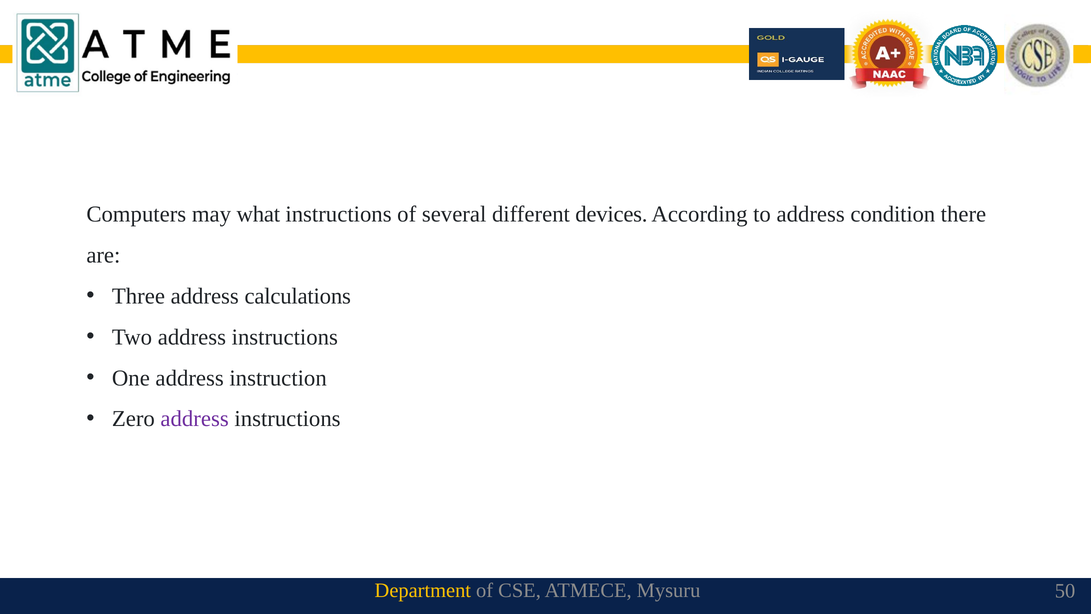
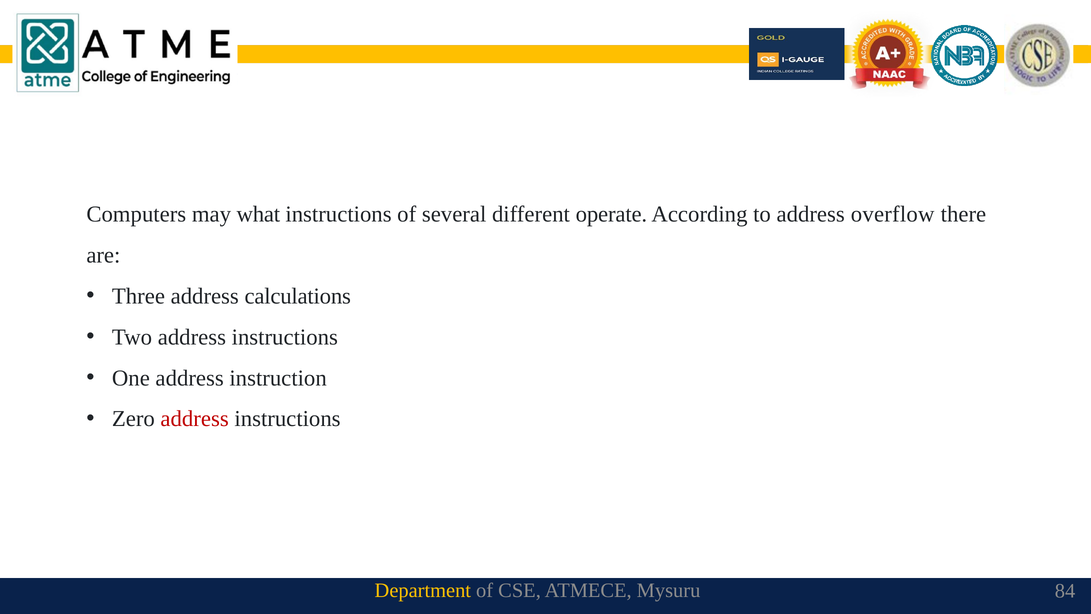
devices: devices -> operate (611, 214)
condition: condition -> overflow (893, 214)
address colour: purple -> red (195, 419)
50: 50 -> 84 (1065, 590)
